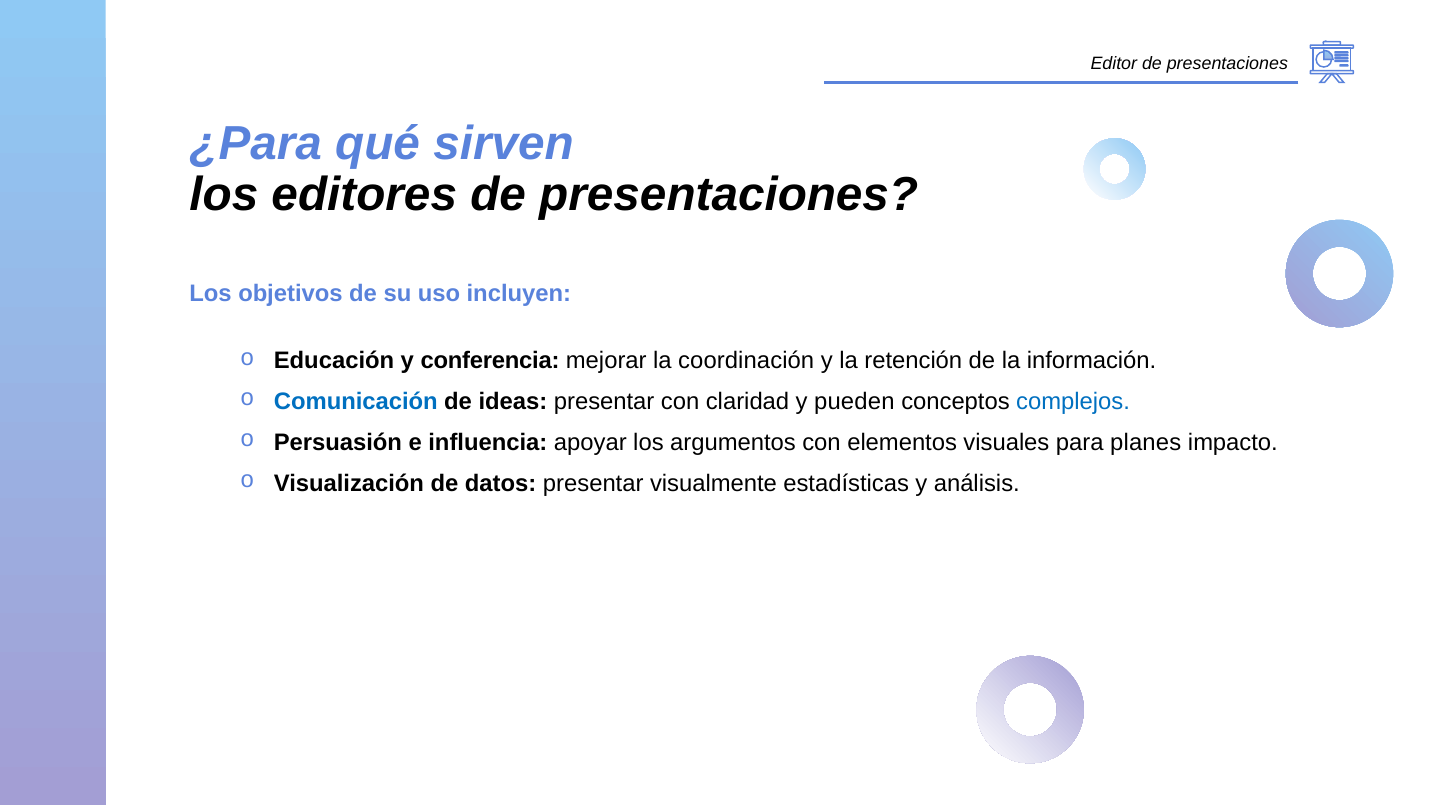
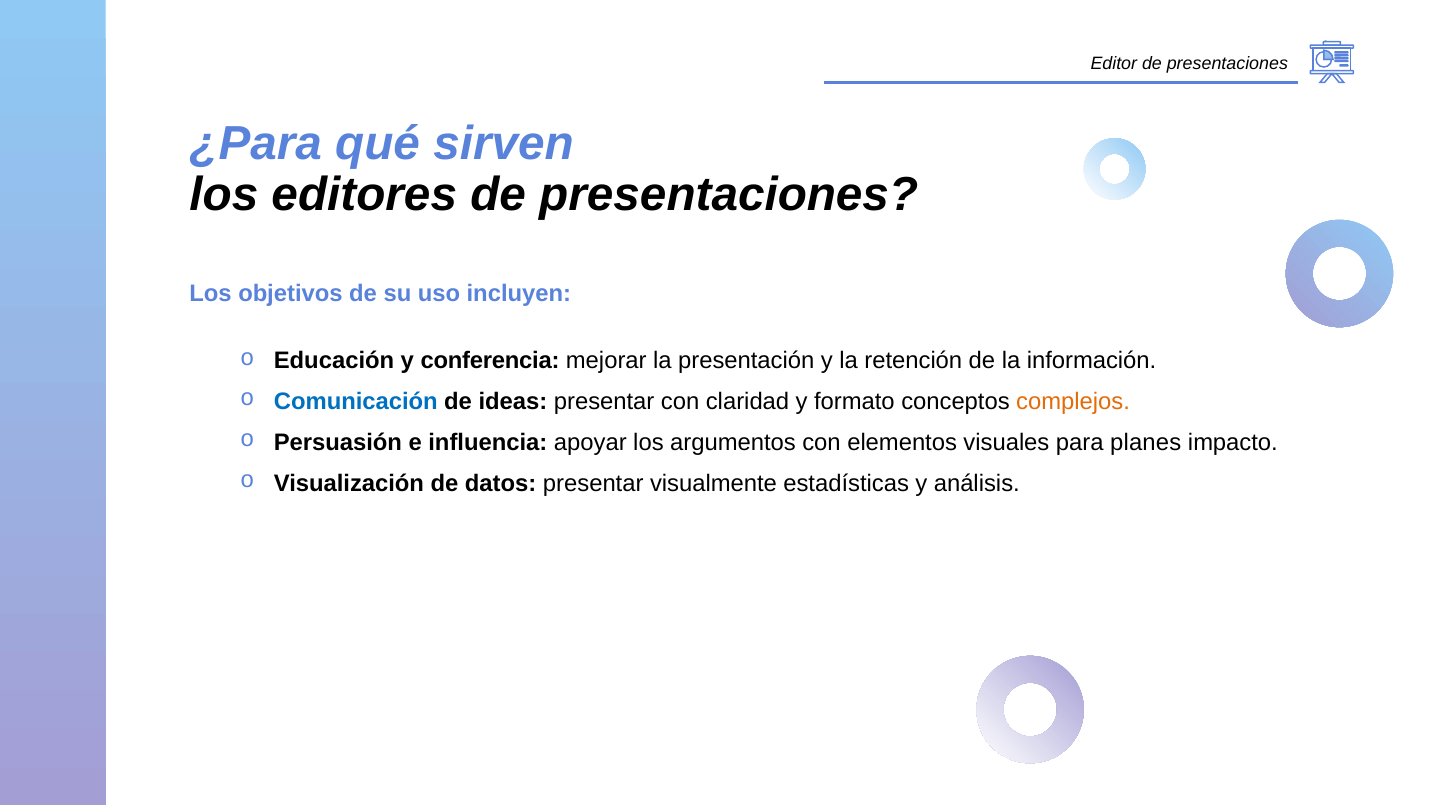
coordinación: coordinación -> presentación (746, 360)
pueden: pueden -> formato (854, 401)
complejos colour: blue -> orange (1073, 401)
